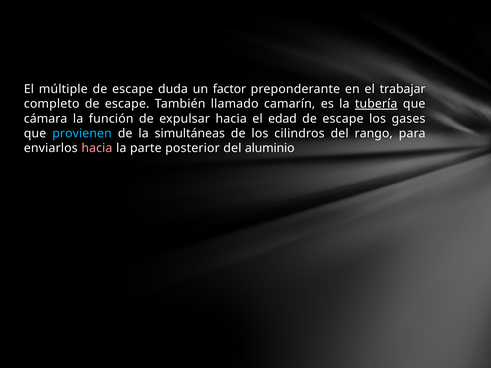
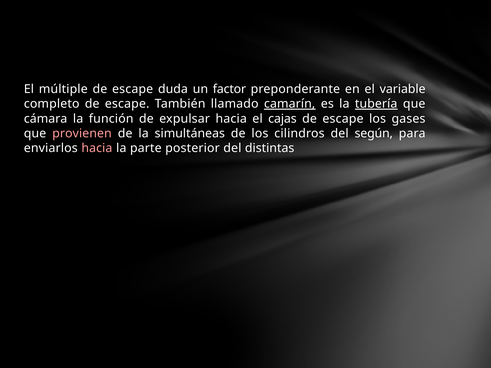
trabajar: trabajar -> variable (403, 89)
camarín underline: none -> present (290, 104)
edad: edad -> cajas (282, 119)
provienen colour: light blue -> pink (82, 133)
rango: rango -> según (374, 133)
aluminio: aluminio -> distintas (270, 148)
